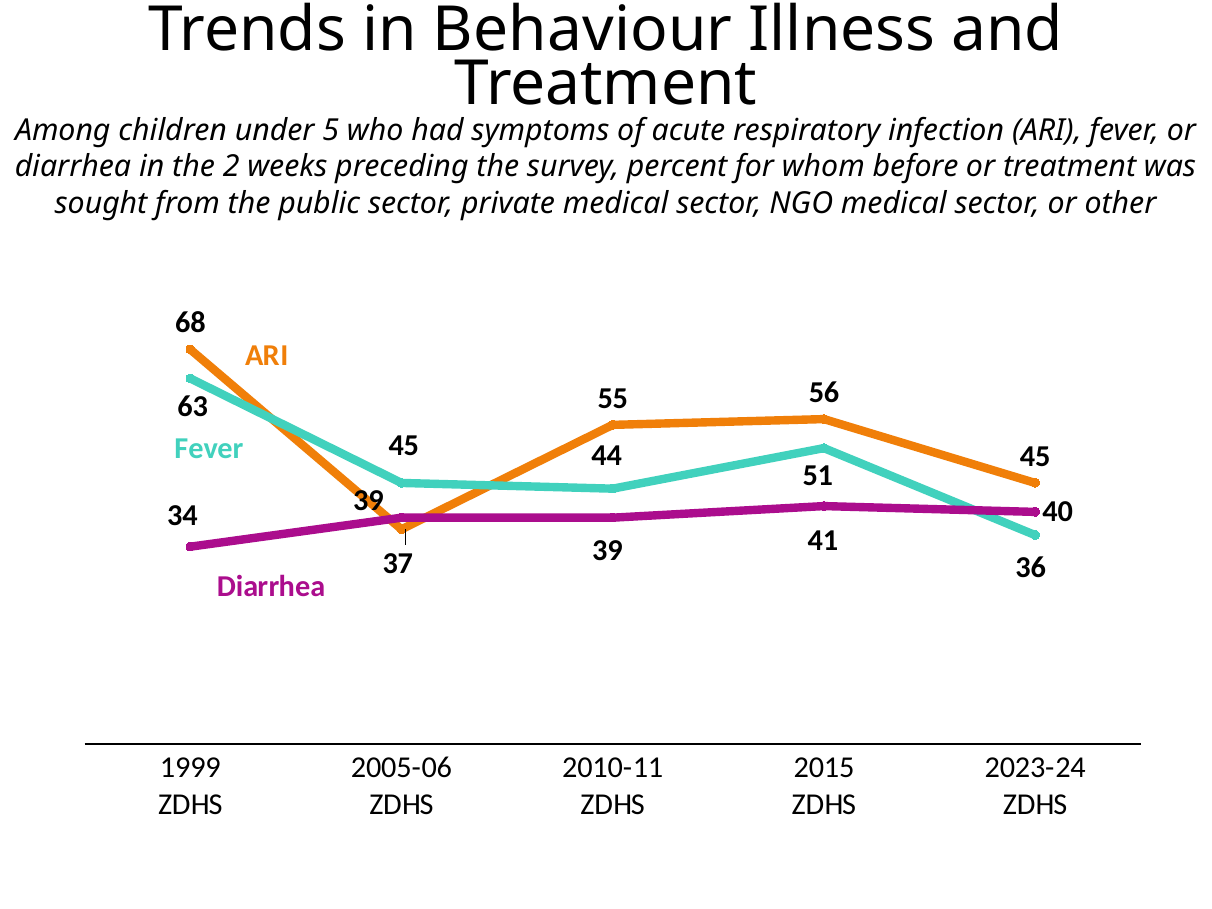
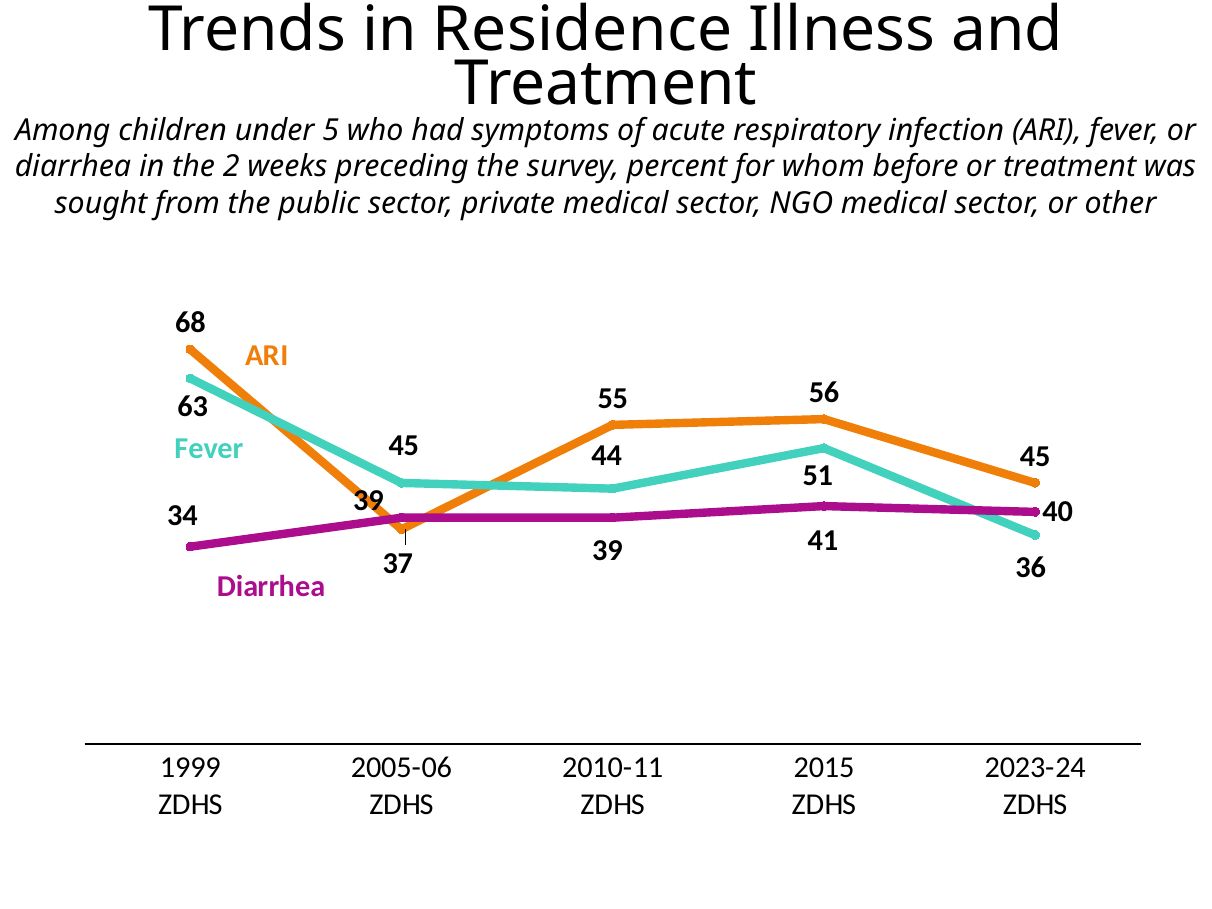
Behaviour: Behaviour -> Residence (583, 30)
